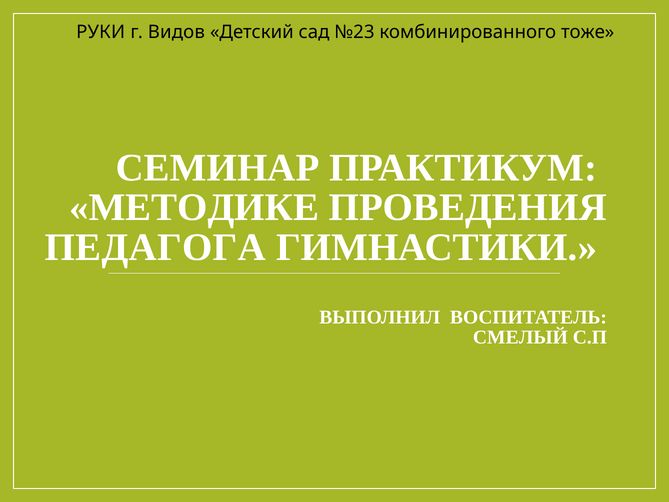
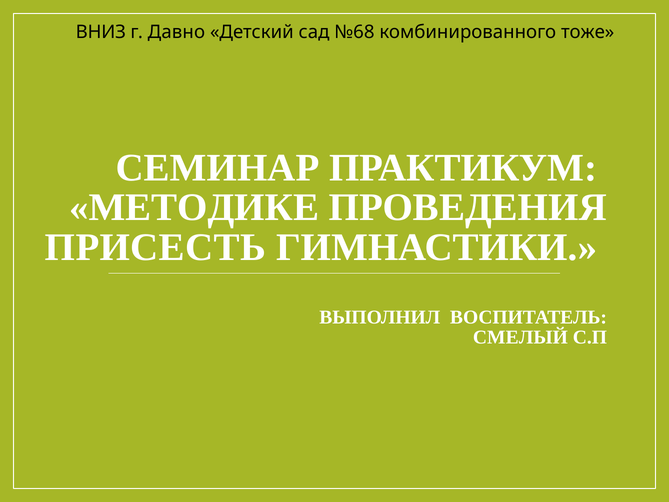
РУКИ: РУКИ -> ВНИЗ (101, 32)
Видов: Видов -> Давно (176, 32)
№23: №23 -> №68 (354, 32)
ПЕДАГОГА: ПЕДАГОГА -> ПРИСЕСТЬ (155, 247)
